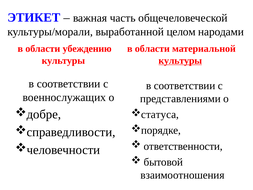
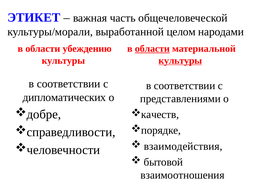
области underline: none -> present (152, 49)
военнослужащих: военнослужащих -> дипломатических (64, 97)
статуса: статуса -> качеств (160, 114)
ответственности: ответственности -> взаимодействия (183, 146)
